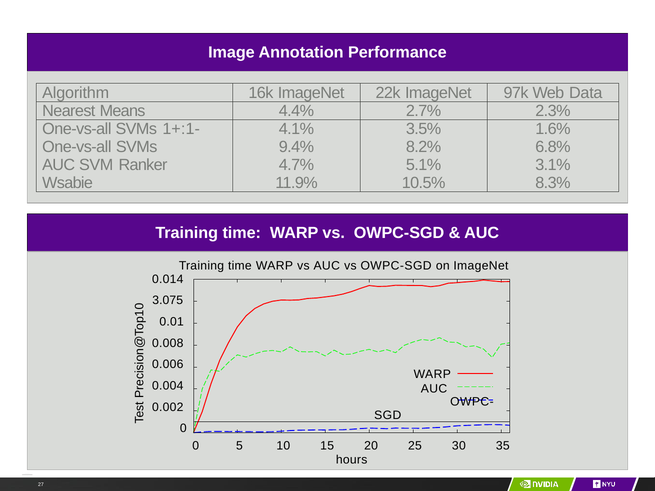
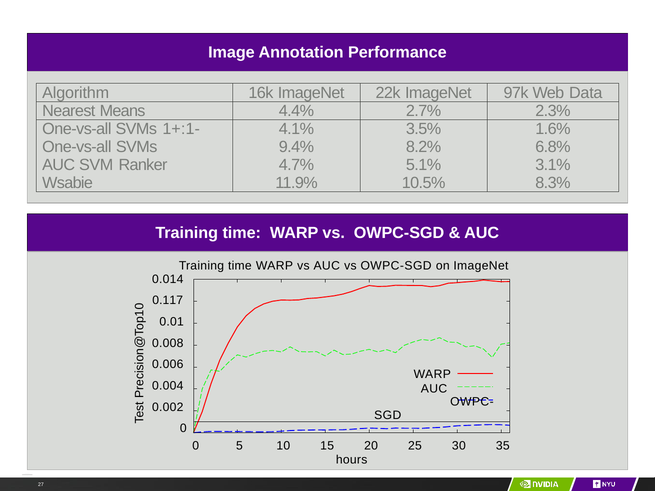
3.075: 3.075 -> 0.117 (168, 301)
